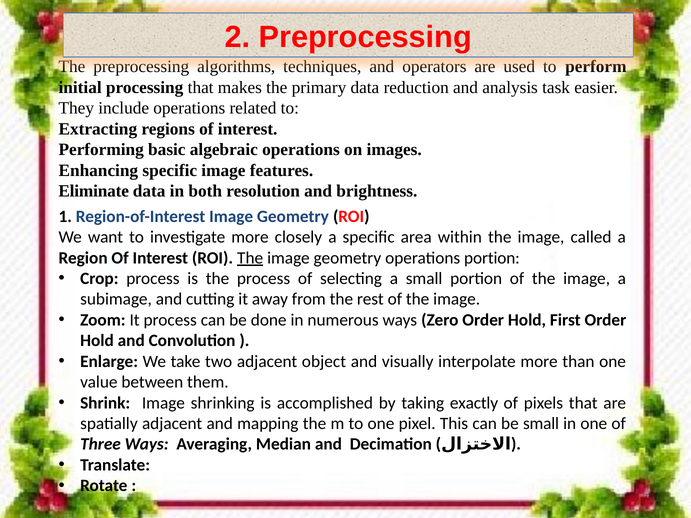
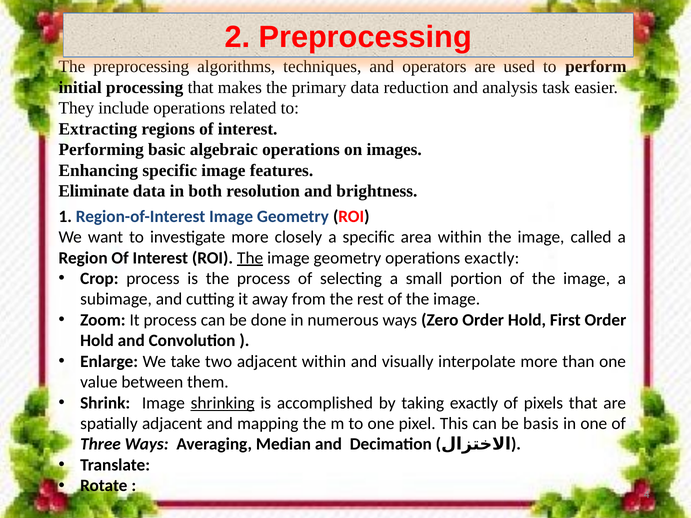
operations portion: portion -> exactly (492, 258)
adjacent object: object -> within (324, 362)
shrinking underline: none -> present (223, 403)
be small: small -> basis (541, 424)
